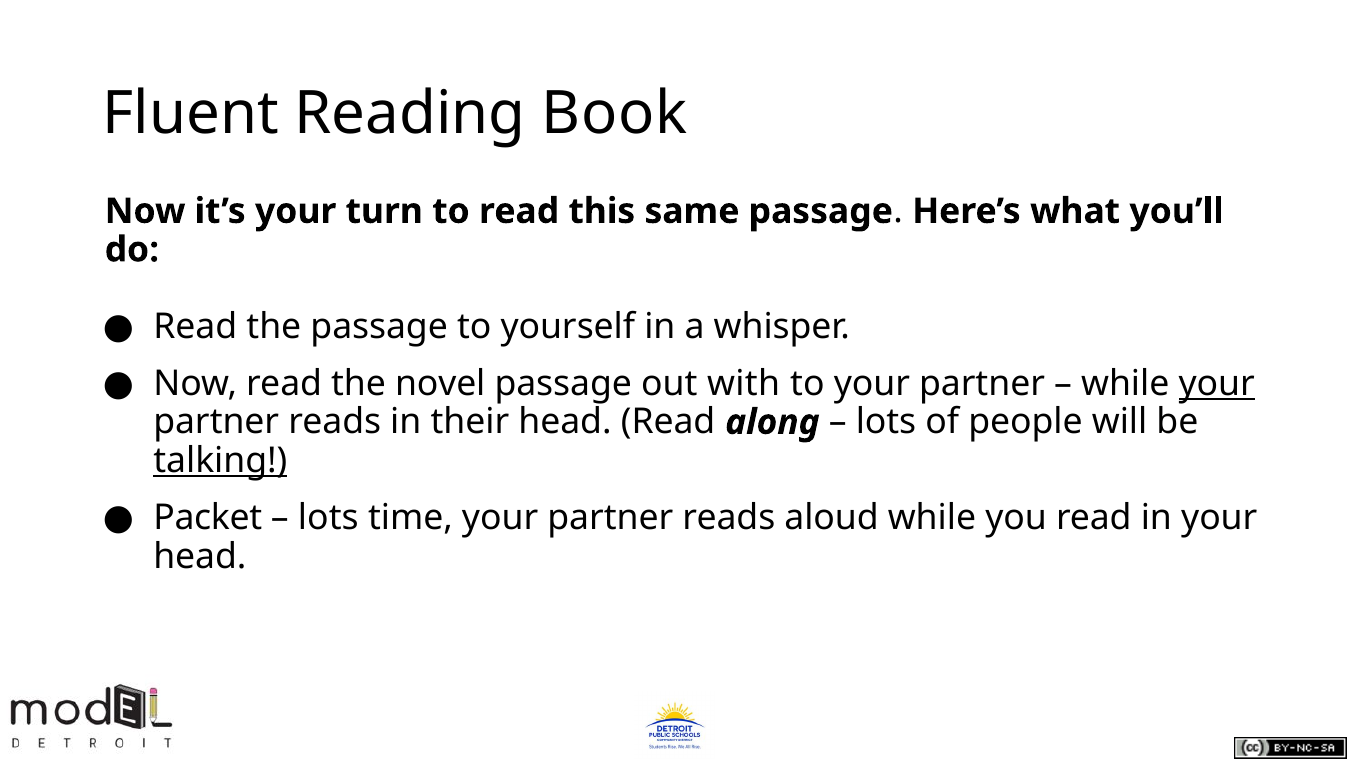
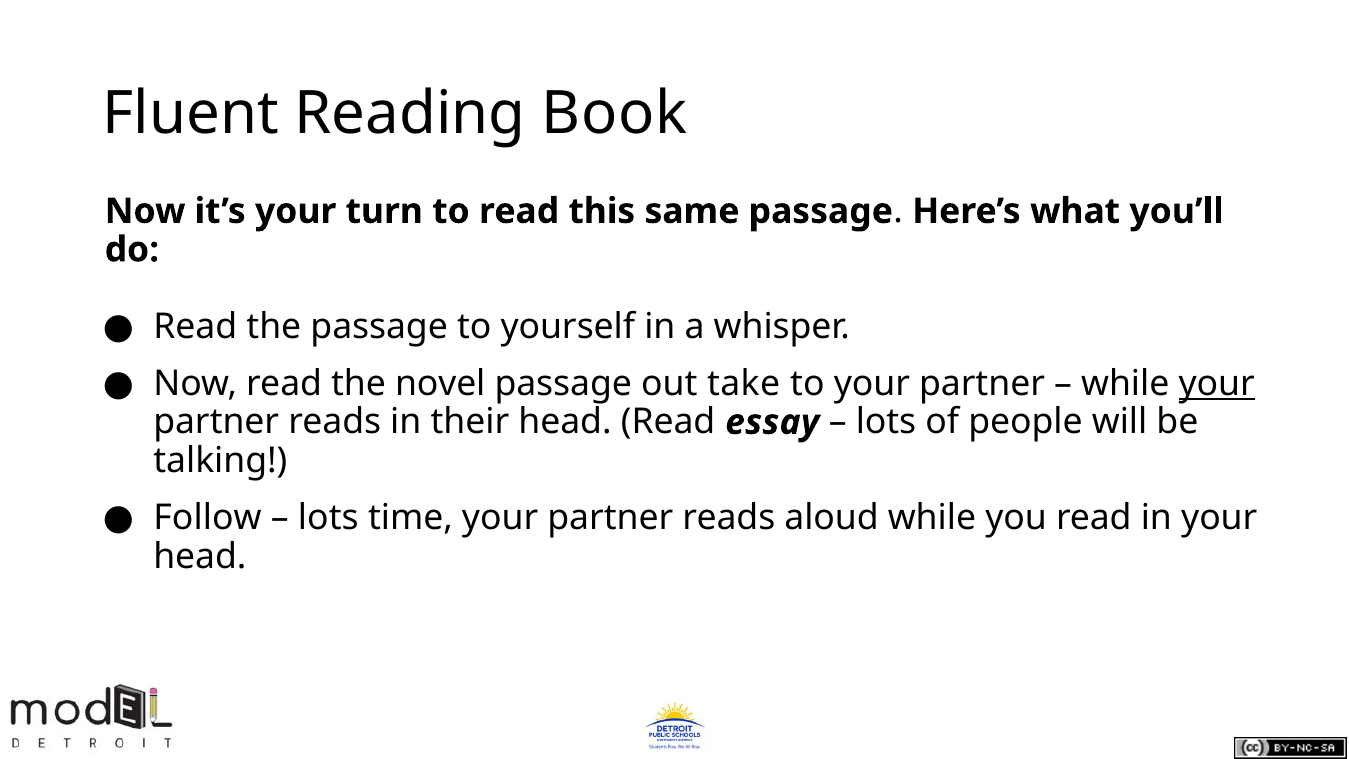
with: with -> take (744, 384)
along: along -> essay (772, 422)
talking underline: present -> none (220, 461)
Packet: Packet -> Follow (208, 518)
